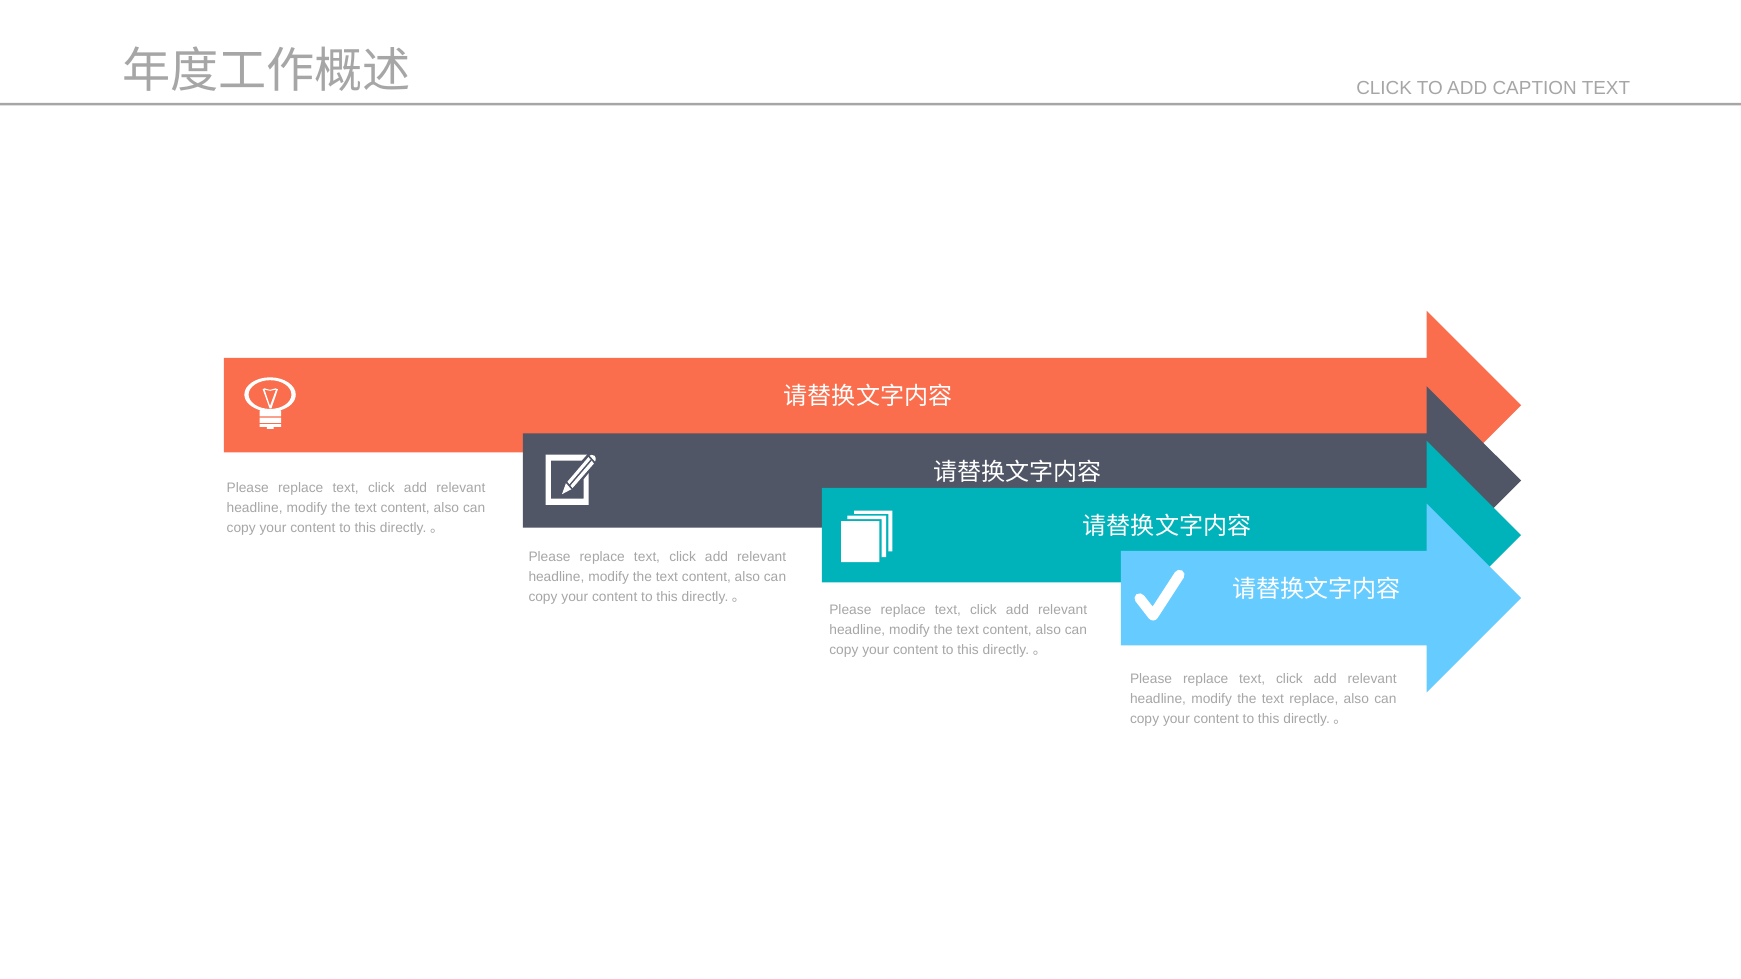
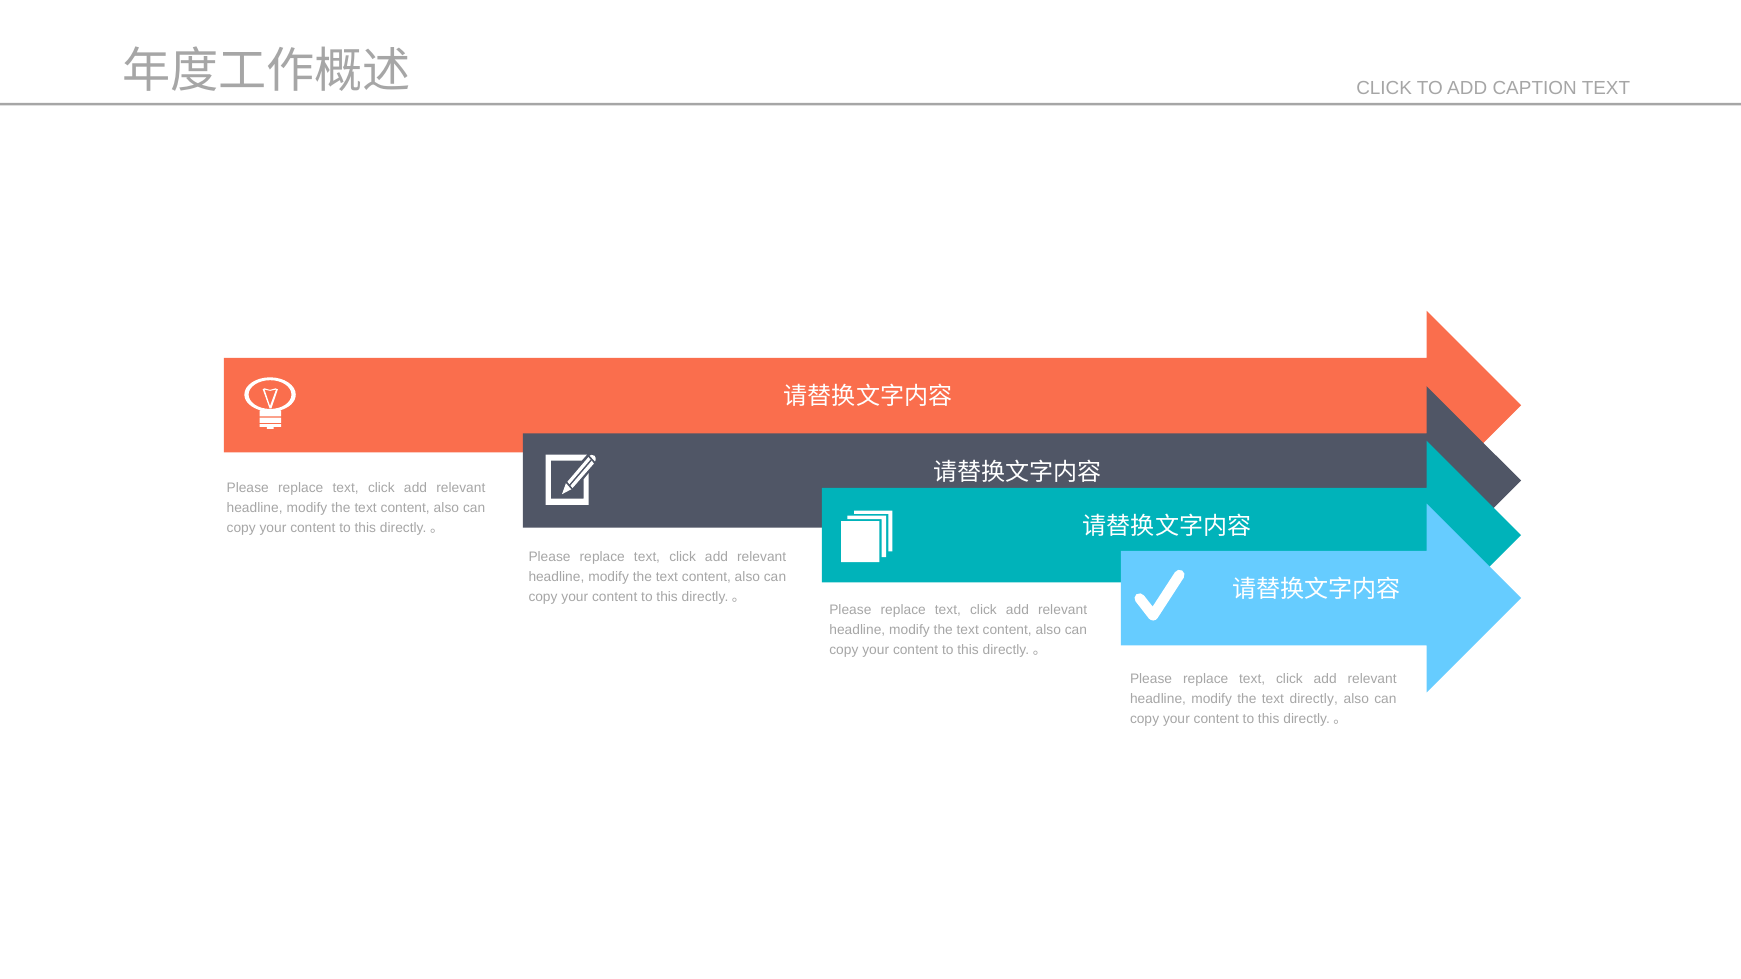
text replace: replace -> directly (1314, 699)
